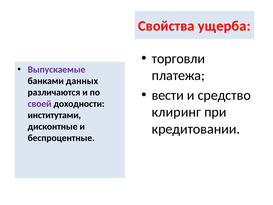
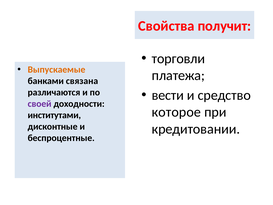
ущерба: ущерба -> получит (224, 26)
Выпускаемые colour: purple -> orange (57, 69)
данных: данных -> связана (82, 81)
клиринг: клиринг -> которое (176, 112)
